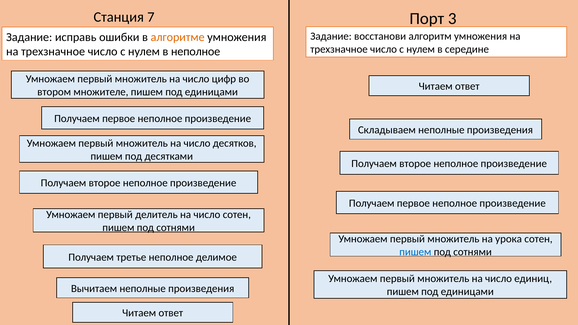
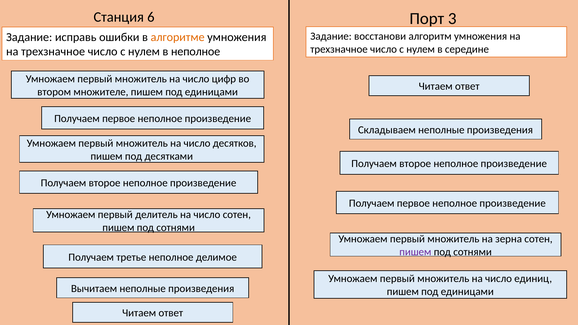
7: 7 -> 6 (151, 17)
урока: урока -> зерна (509, 239)
пишем colour: blue -> purple (415, 252)
